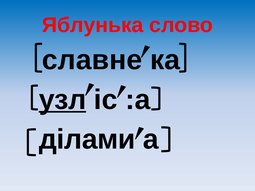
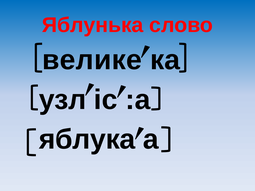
славне: славне -> велике (92, 60)
узл underline: present -> none (63, 100)
ділами: ділами -> яблука (87, 139)
